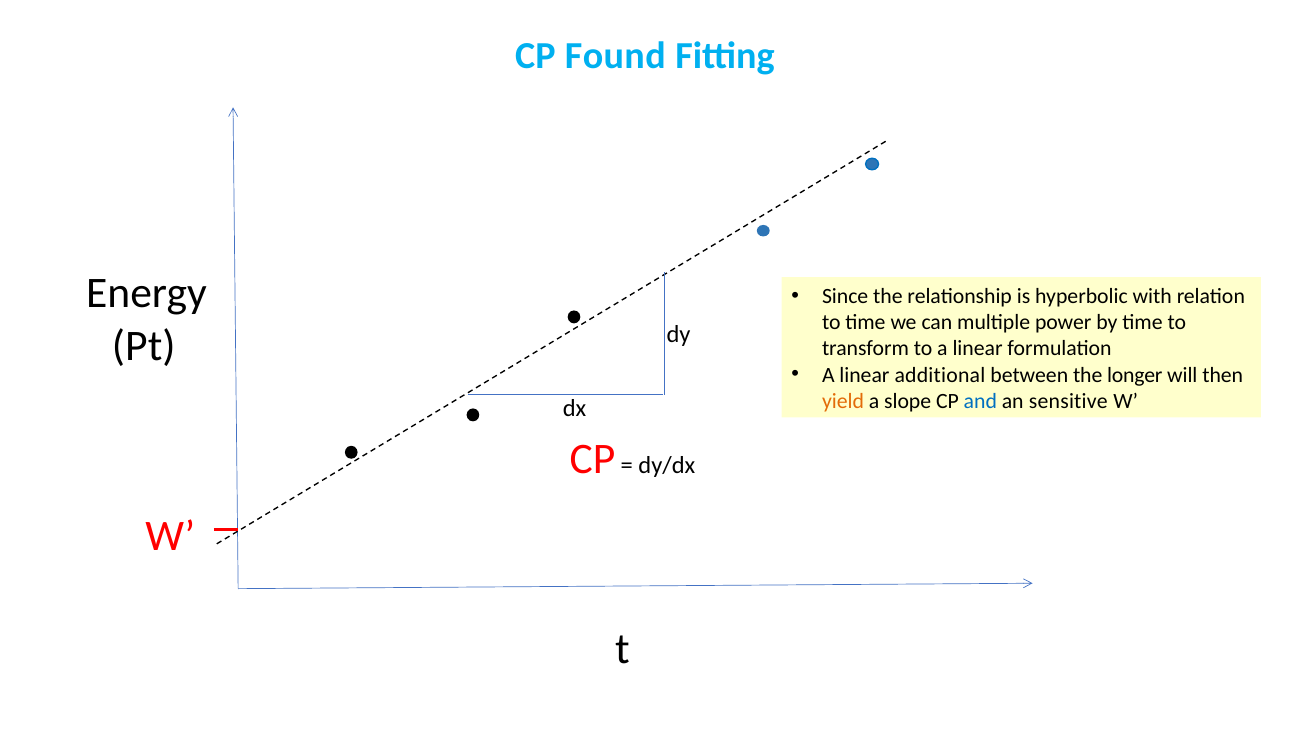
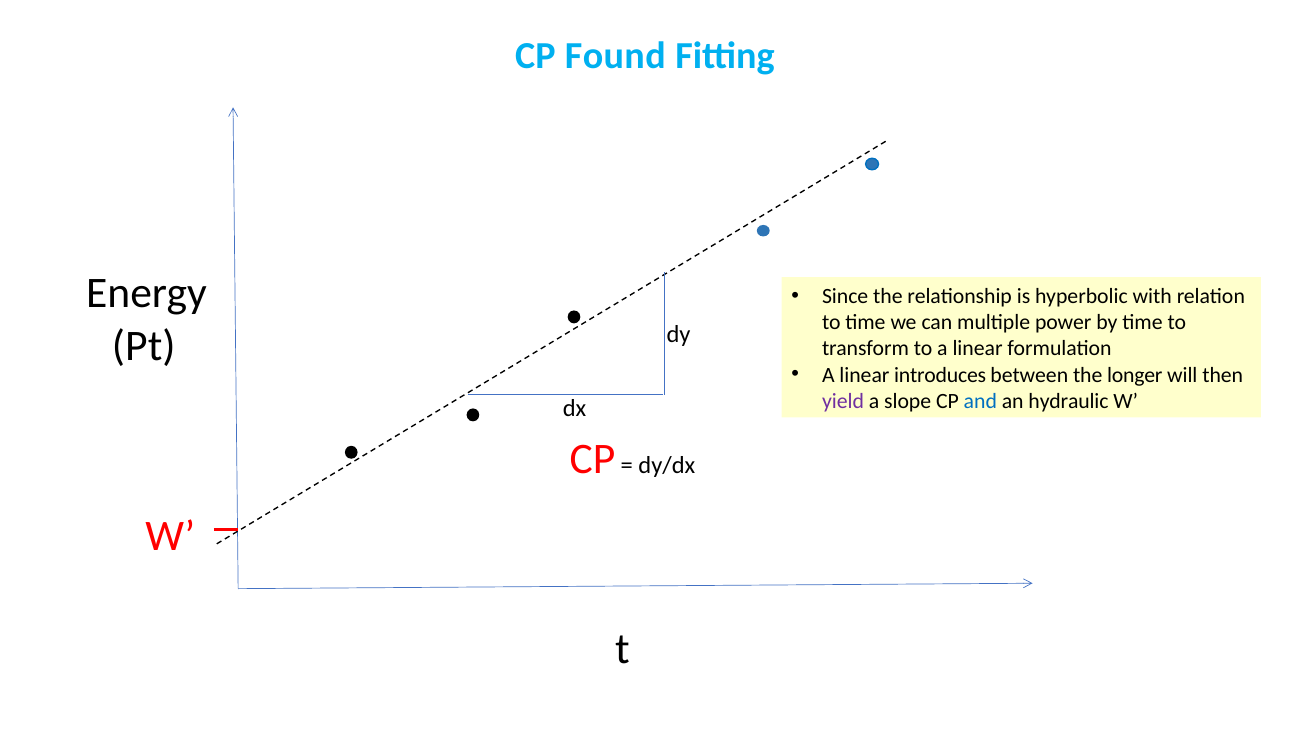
additional: additional -> introduces (940, 375)
yield colour: orange -> purple (843, 401)
sensitive: sensitive -> hydraulic (1068, 401)
